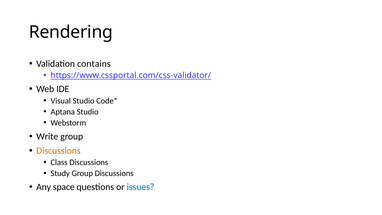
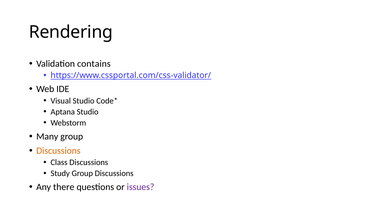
Write: Write -> Many (47, 136)
space: space -> there (64, 187)
issues colour: blue -> purple (141, 187)
